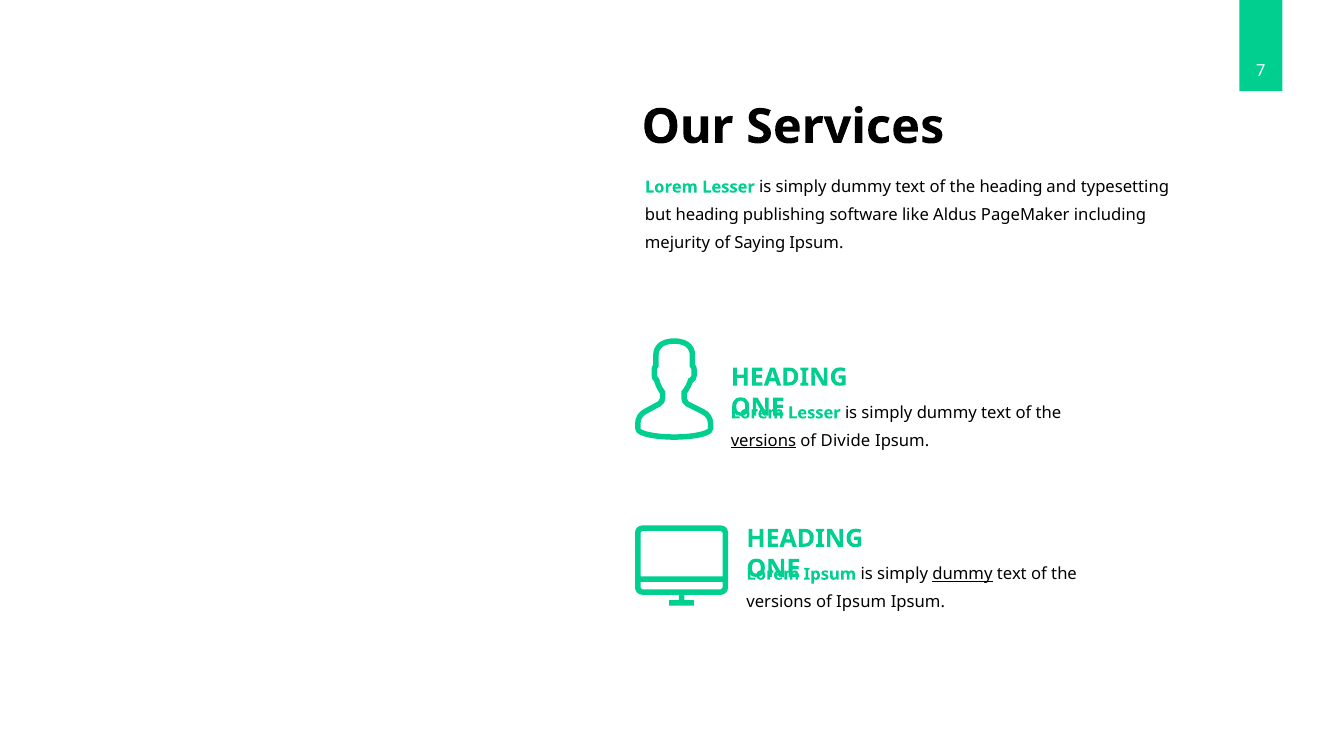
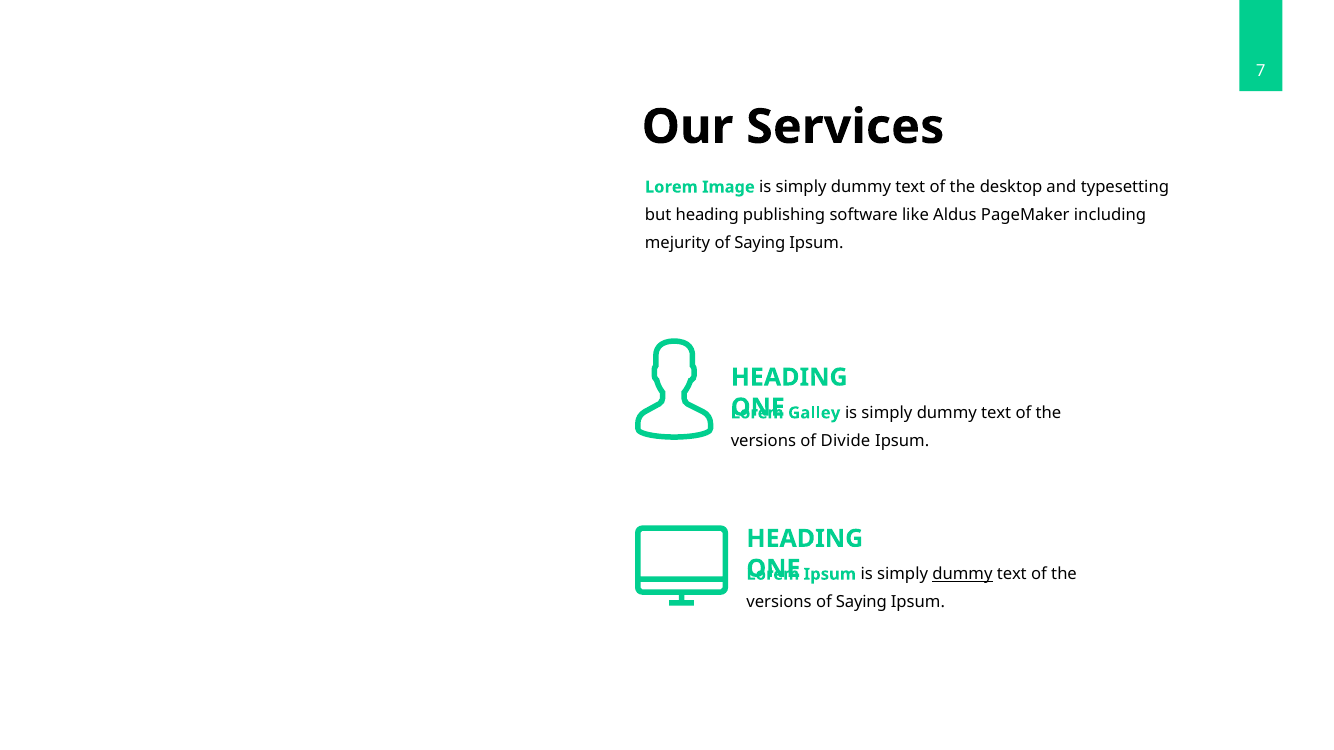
Lesser: Lesser -> Image (728, 187)
the heading: heading -> desktop (1011, 187)
Lesser: Lesser -> Galley (814, 413)
versions underline: present -> none (763, 441)
versions of Ipsum: Ipsum -> Saying (861, 602)
